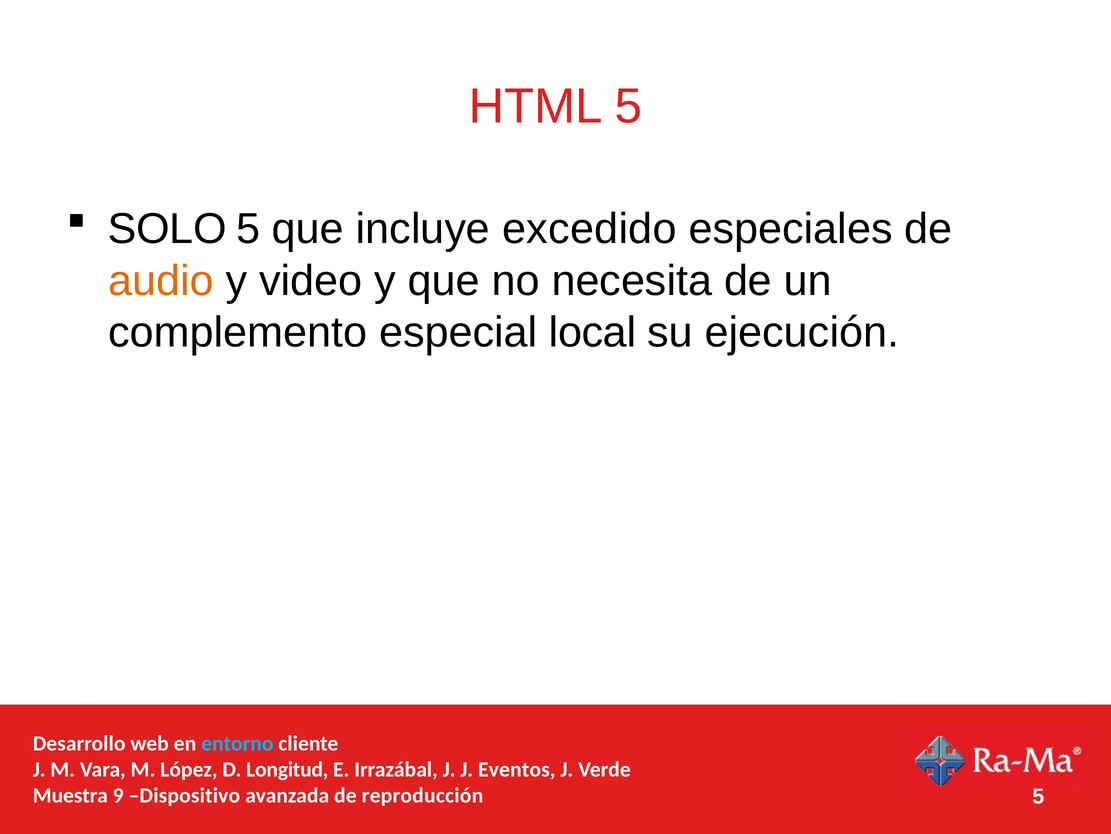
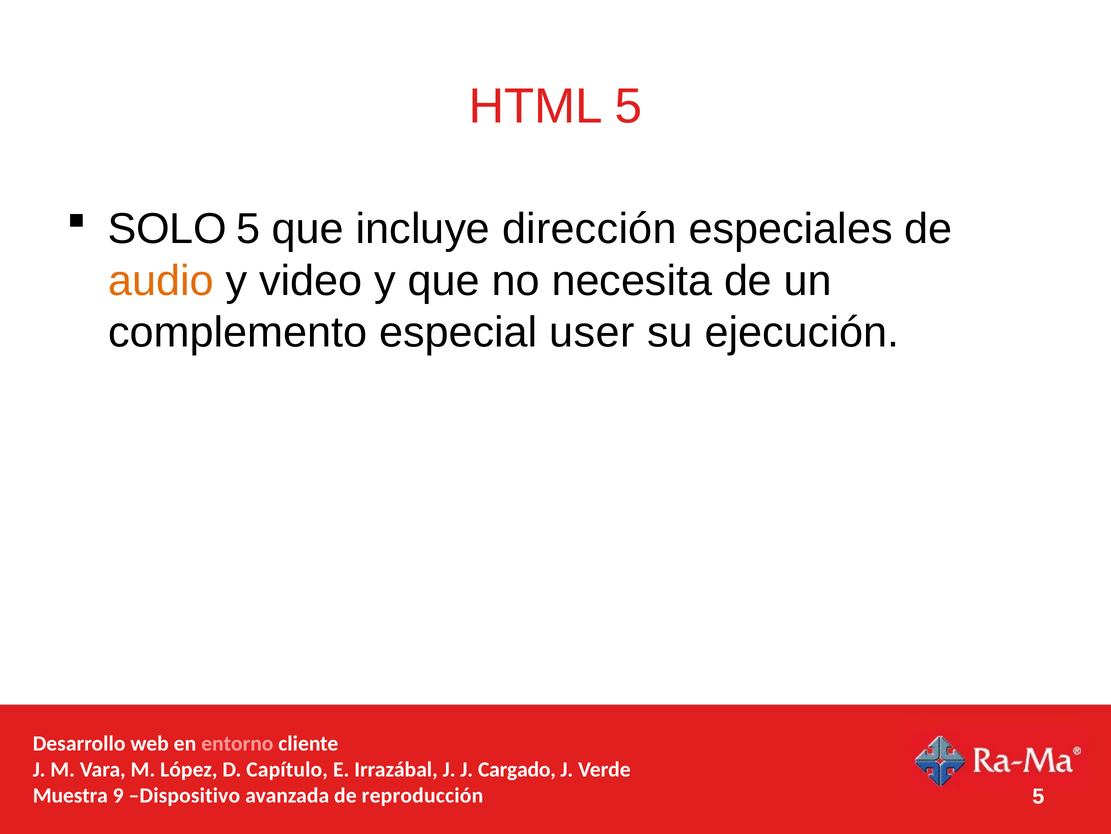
excedido: excedido -> dirección (589, 229)
local: local -> user (592, 332)
entorno colour: light blue -> pink (237, 743)
Longitud: Longitud -> Capítulo (287, 769)
Eventos: Eventos -> Cargado (517, 769)
